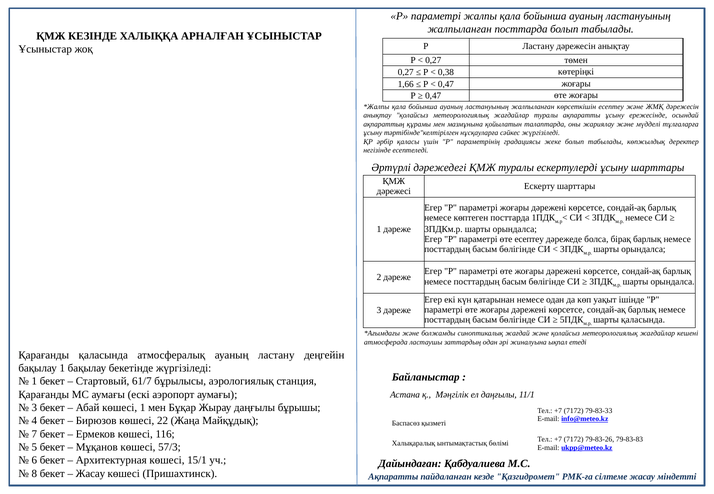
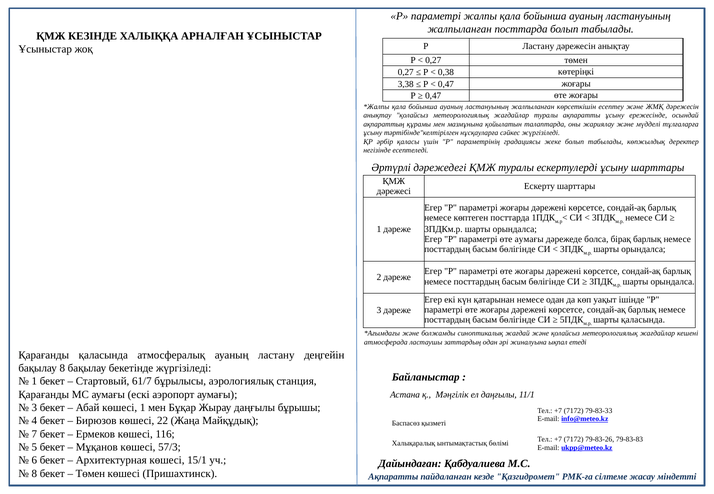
1,66: 1,66 -> 3,38 (406, 84)
өте есептеу: есептеу -> аумағы (529, 239)
бақылау 1: 1 -> 8 (62, 368)
Жасау: Жасау -> Төмен (90, 474)
